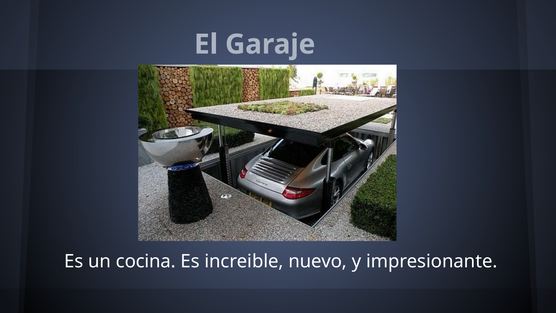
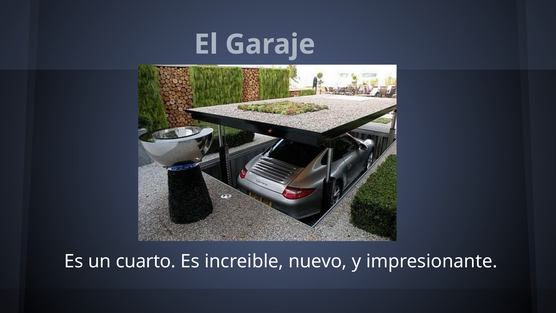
cocina: cocina -> cuarto (146, 261)
